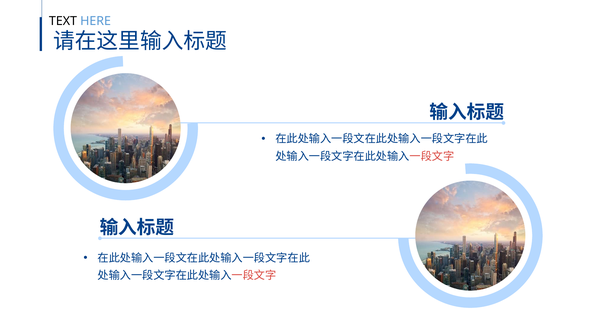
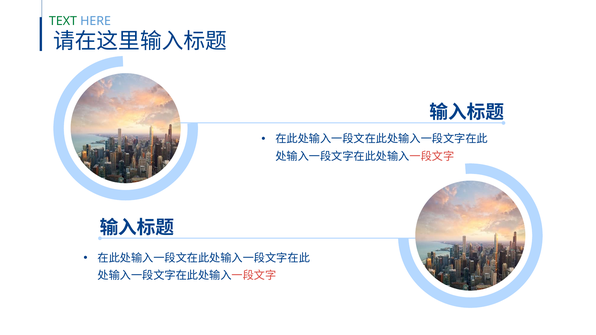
TEXT colour: black -> green (63, 21)
